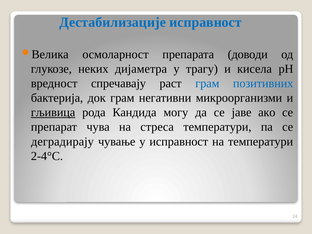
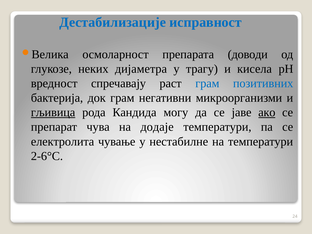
ако underline: none -> present (267, 112)
стреса: стреса -> додаје (157, 127)
деградирају: деградирају -> електролита (63, 142)
у исправност: исправност -> нестабилне (179, 142)
2-4°C: 2-4°C -> 2-6°C (47, 156)
